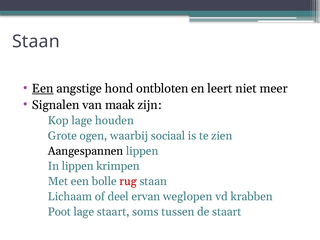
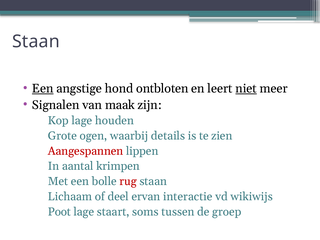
niet underline: none -> present (246, 89)
sociaal: sociaal -> details (168, 136)
Aangespannen colour: black -> red (86, 151)
In lippen: lippen -> aantal (78, 166)
weglopen: weglopen -> interactie (188, 197)
krabben: krabben -> wikiwijs (252, 197)
de staart: staart -> groep (227, 212)
